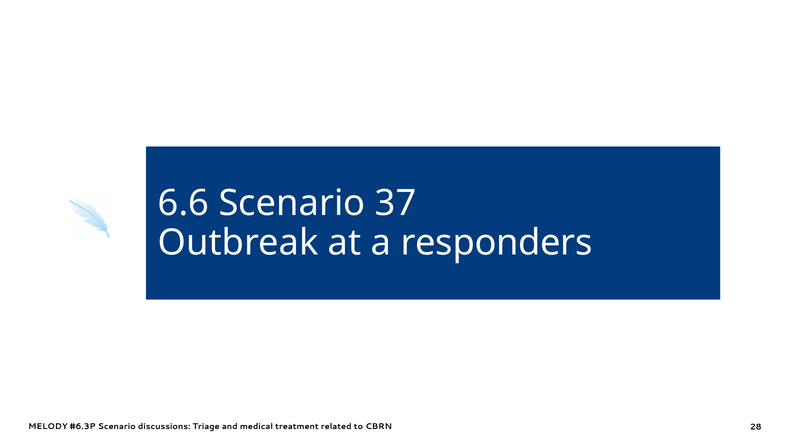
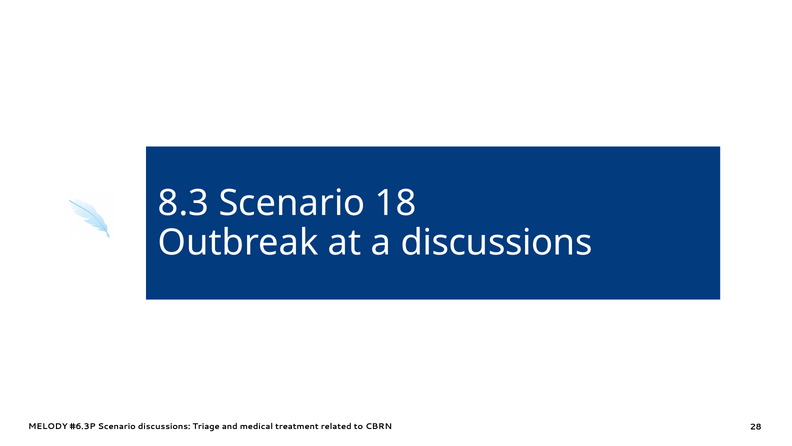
6.6: 6.6 -> 8.3 (184, 203)
37: 37 -> 18 (396, 203)
a responders: responders -> discussions (497, 242)
